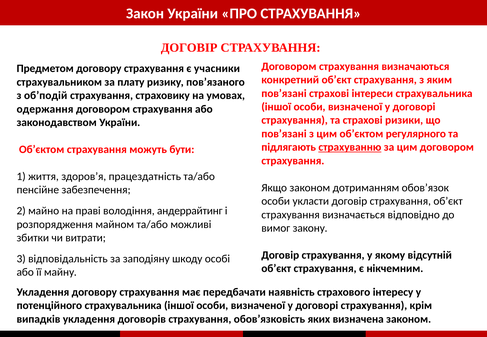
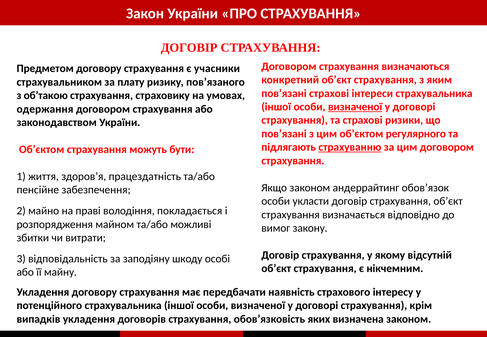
об’подій: об’подій -> об’такою (46, 96)
визначеної underline: none -> present (355, 107)
дотриманням: дотриманням -> андеррайтинг (366, 188)
андеррайтинг: андеррайтинг -> покладається (190, 211)
